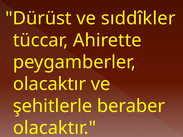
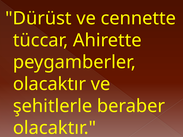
sıddîkler: sıddîkler -> cennette (138, 18)
